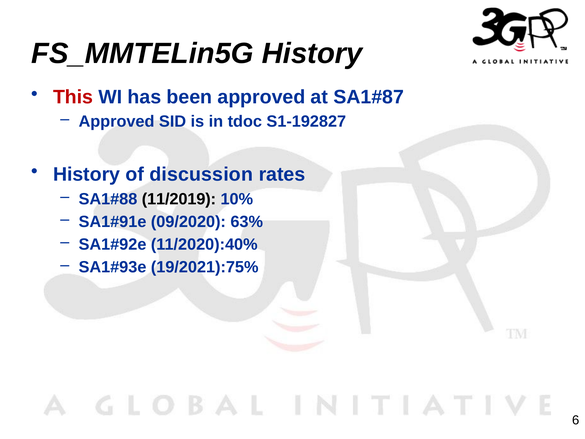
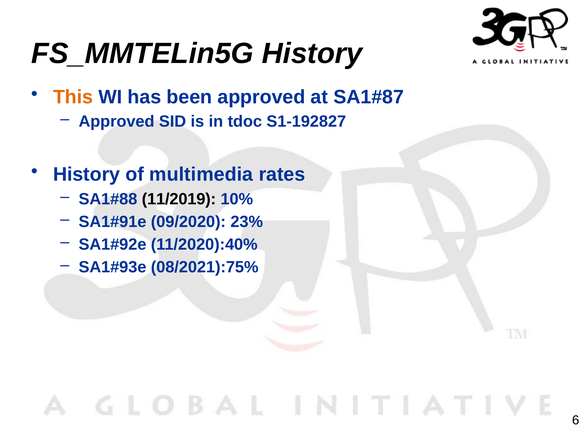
This colour: red -> orange (73, 97)
discussion: discussion -> multimedia (201, 174)
63%: 63% -> 23% (247, 222)
19/2021):75%: 19/2021):75% -> 08/2021):75% (205, 267)
